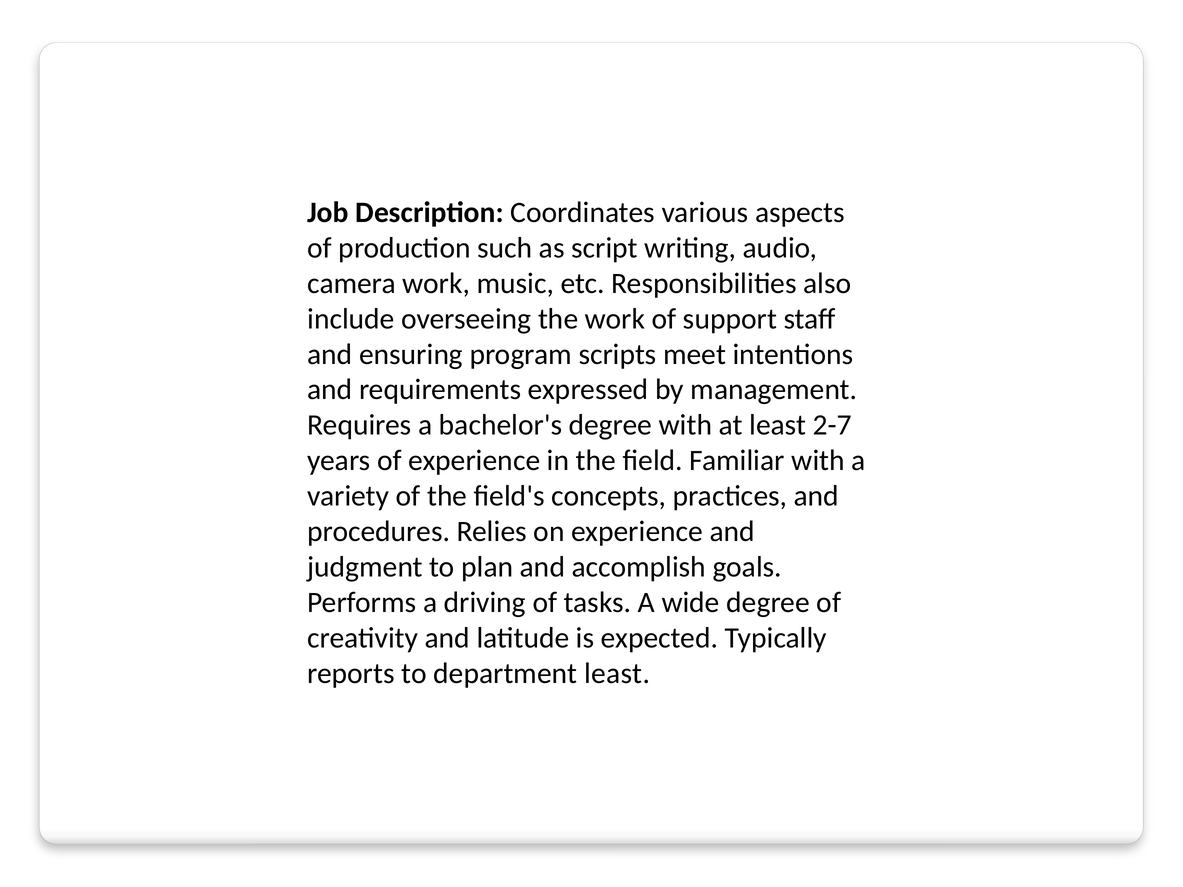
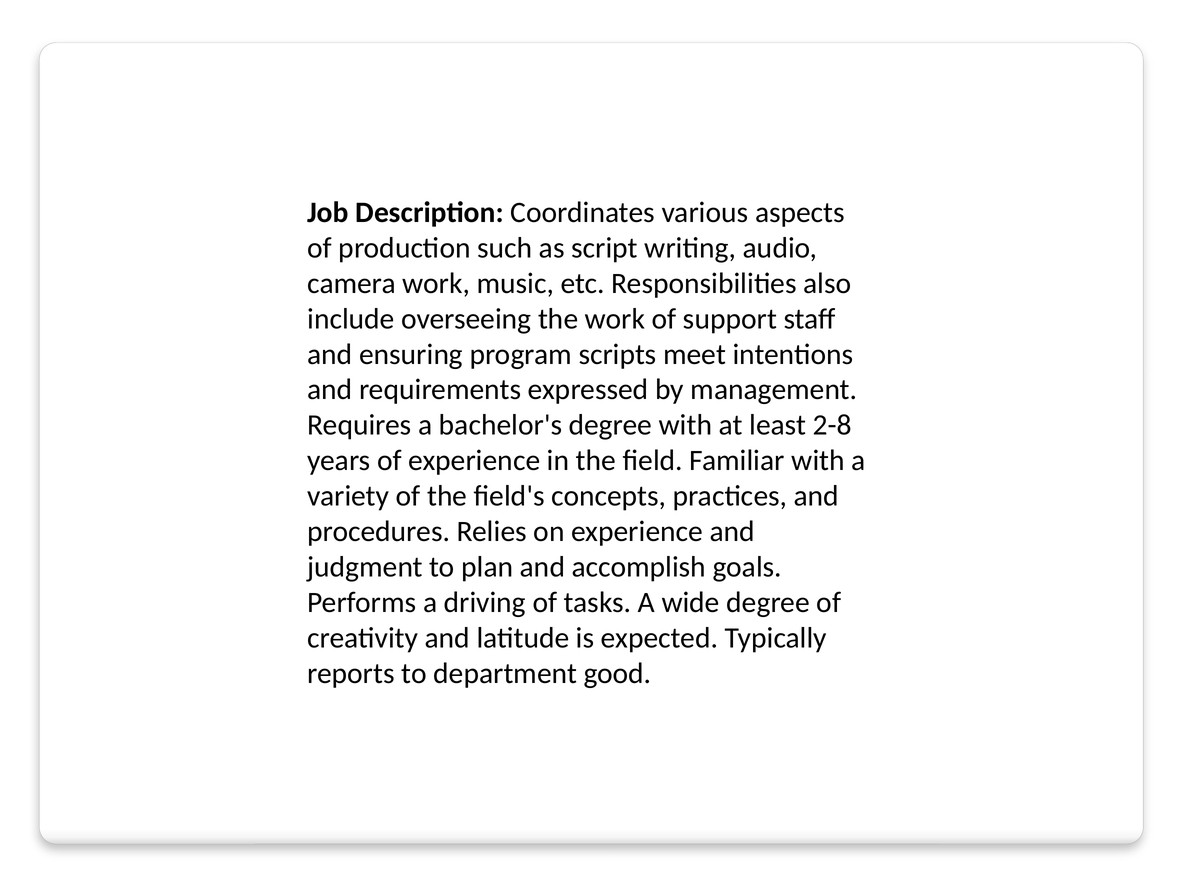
2-7: 2-7 -> 2-8 (832, 425)
department least: least -> good (617, 674)
